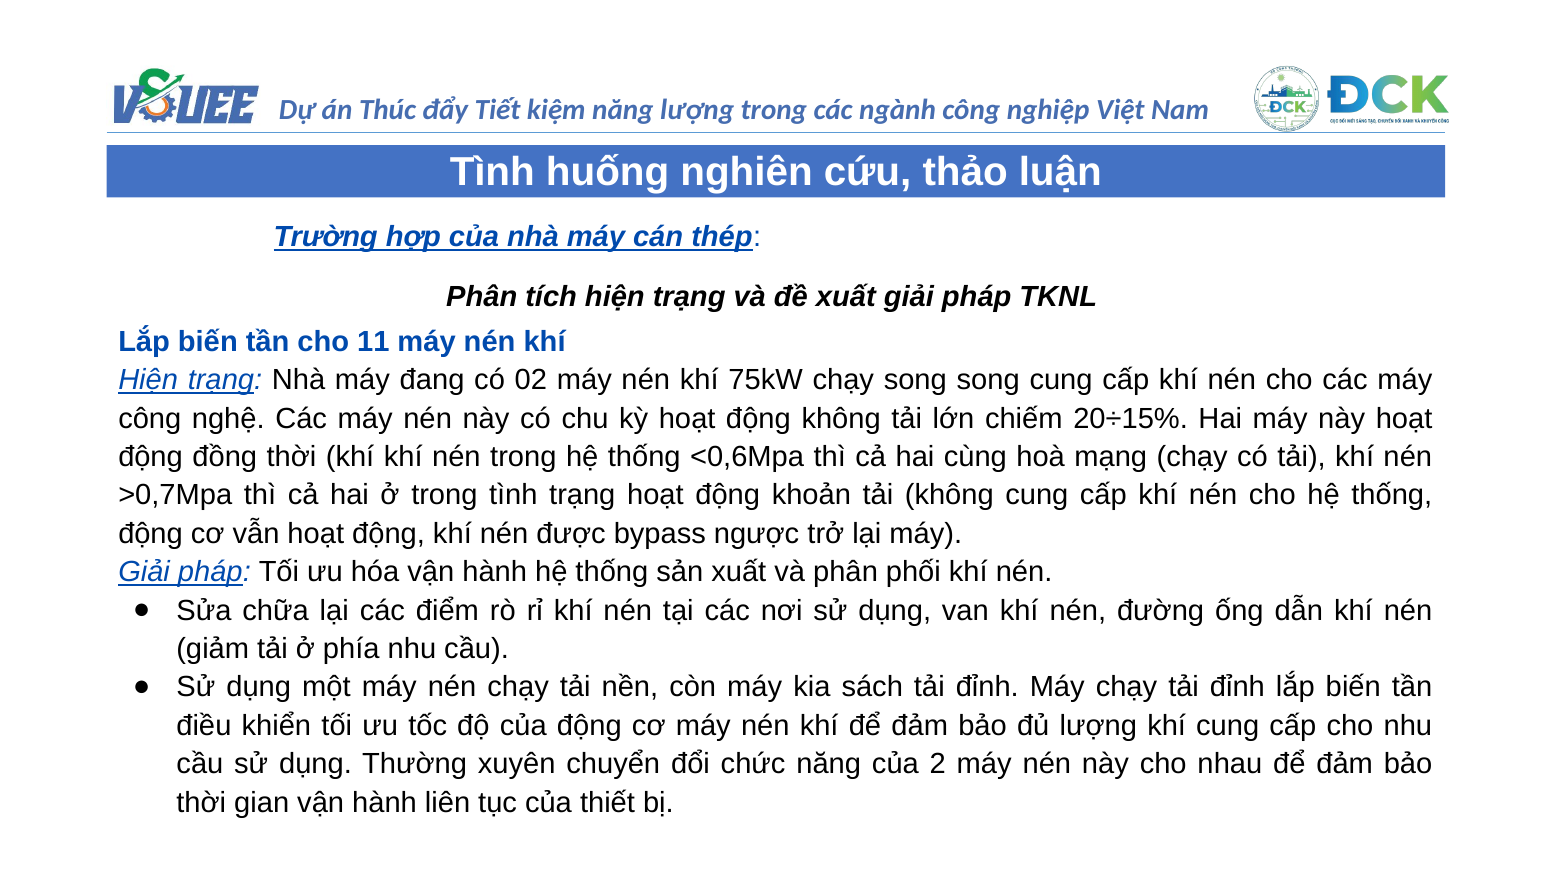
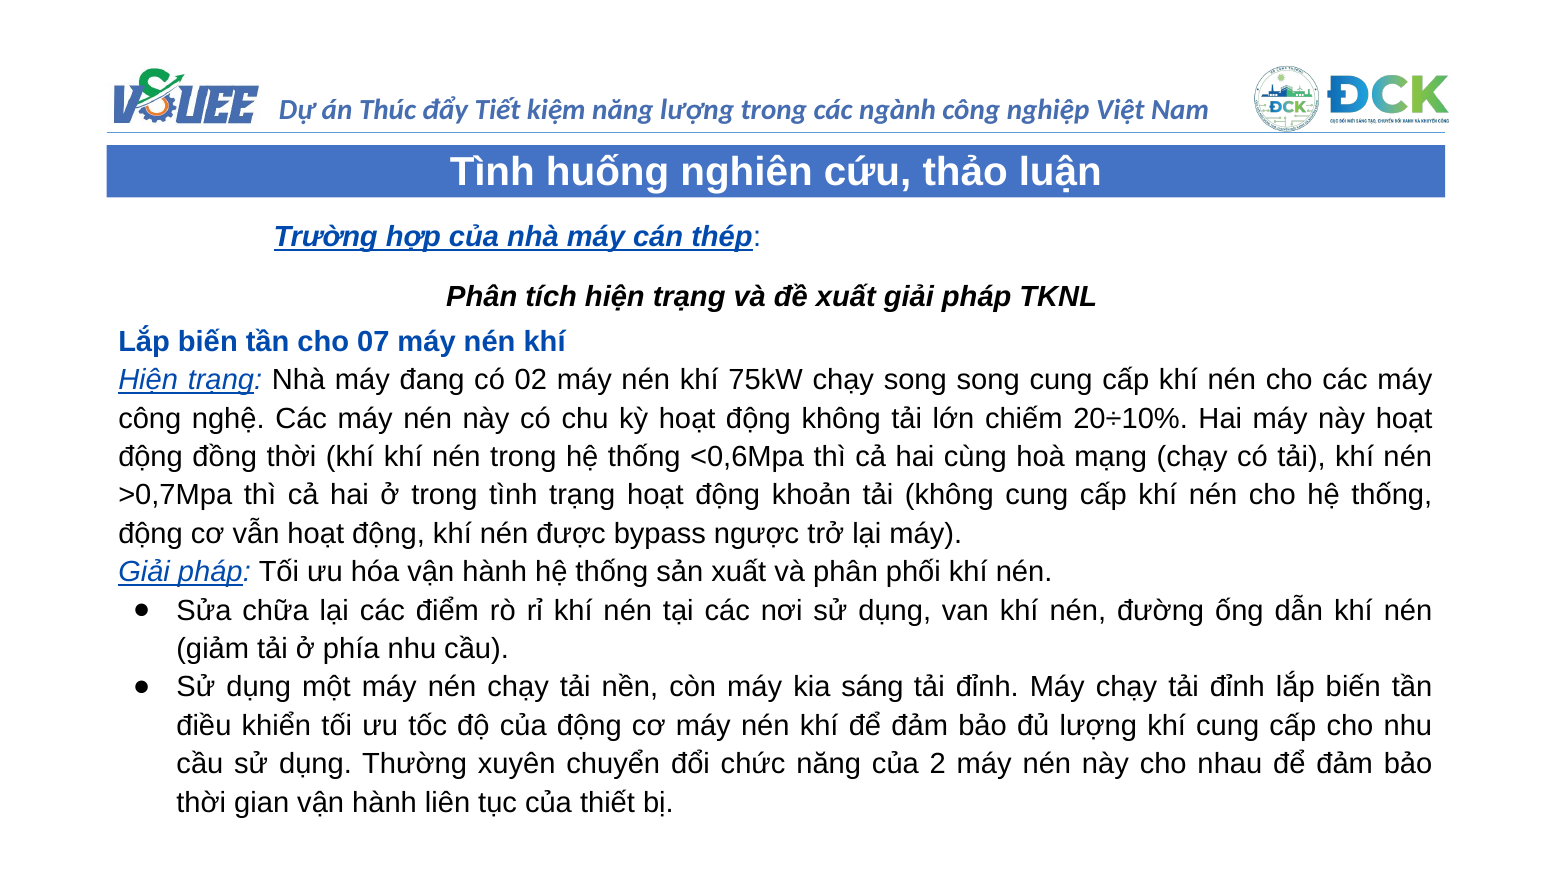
11: 11 -> 07 (373, 342)
20÷15%: 20÷15% -> 20÷10% (1131, 418)
sách: sách -> sáng (872, 687)
